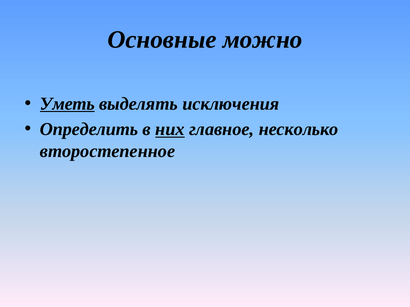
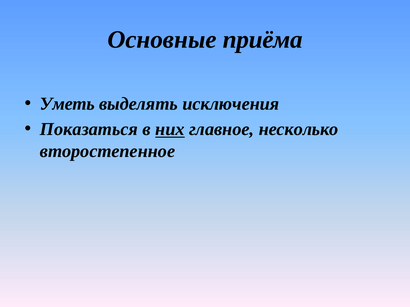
можно: можно -> приёма (263, 40)
Уметь underline: present -> none (67, 104)
Определить: Определить -> Показаться (89, 129)
